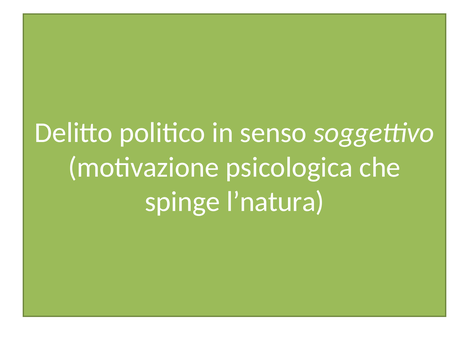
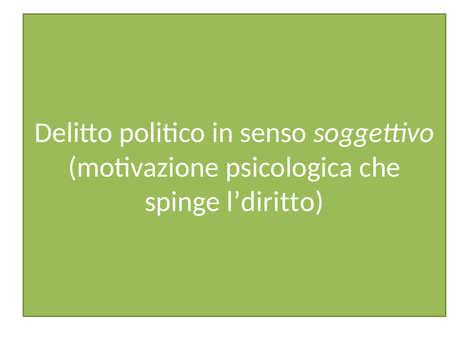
l’natura: l’natura -> l’diritto (275, 202)
